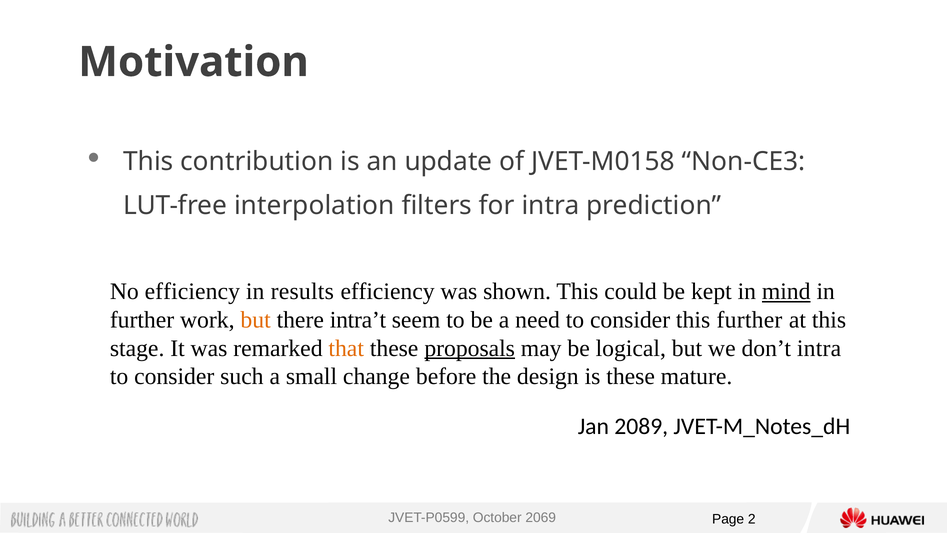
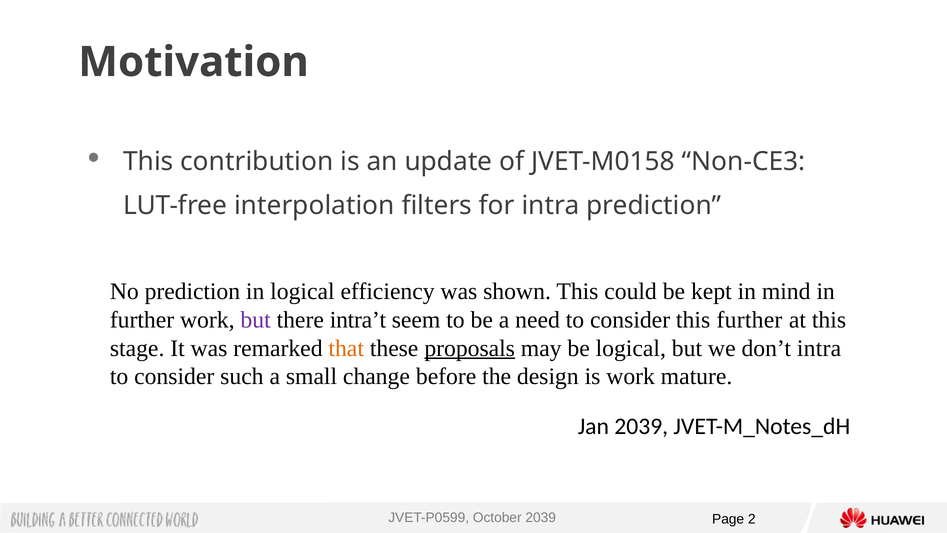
No efficiency: efficiency -> prediction (192, 291)
in results: results -> logical (302, 291)
mind underline: present -> none (786, 291)
but colour: orange -> purple (256, 320)
is these: these -> work (631, 376)
Jan 2089: 2089 -> 2039 (641, 426)
2069: 2069 -> 2039 (541, 518)
